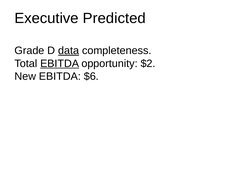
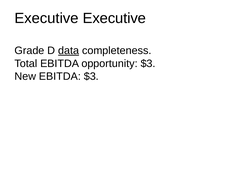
Executive Predicted: Predicted -> Executive (114, 18)
EBITDA underline: present -> none (60, 64)
opportunity $2: $2 -> $3 (148, 64)
EBITDA $6: $6 -> $3 (91, 77)
